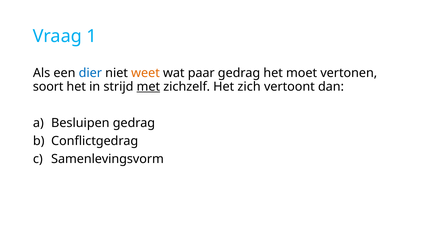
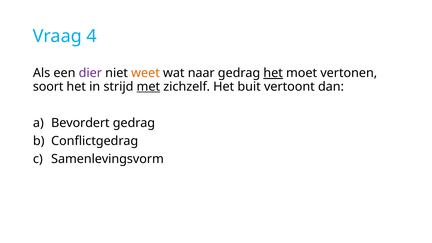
1: 1 -> 4 (92, 36)
dier colour: blue -> purple (90, 73)
paar: paar -> naar (201, 73)
het underline: none -> present (273, 73)
zich: zich -> buit (249, 87)
Besluipen: Besluipen -> Bevordert (80, 123)
